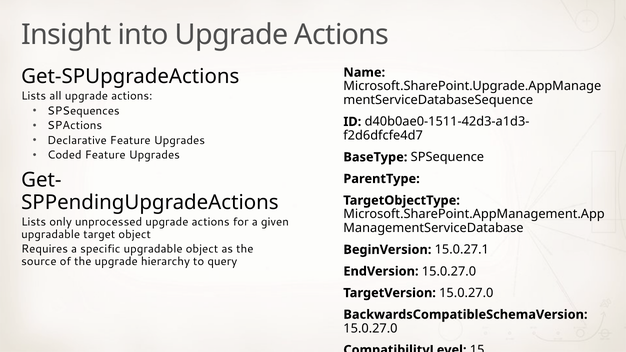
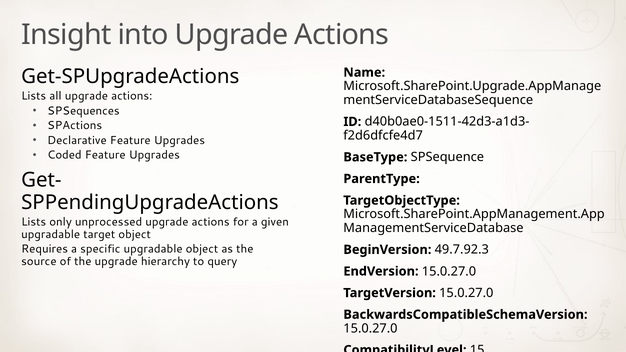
15.0.27.1: 15.0.27.1 -> 49.7.92.3 (462, 250)
